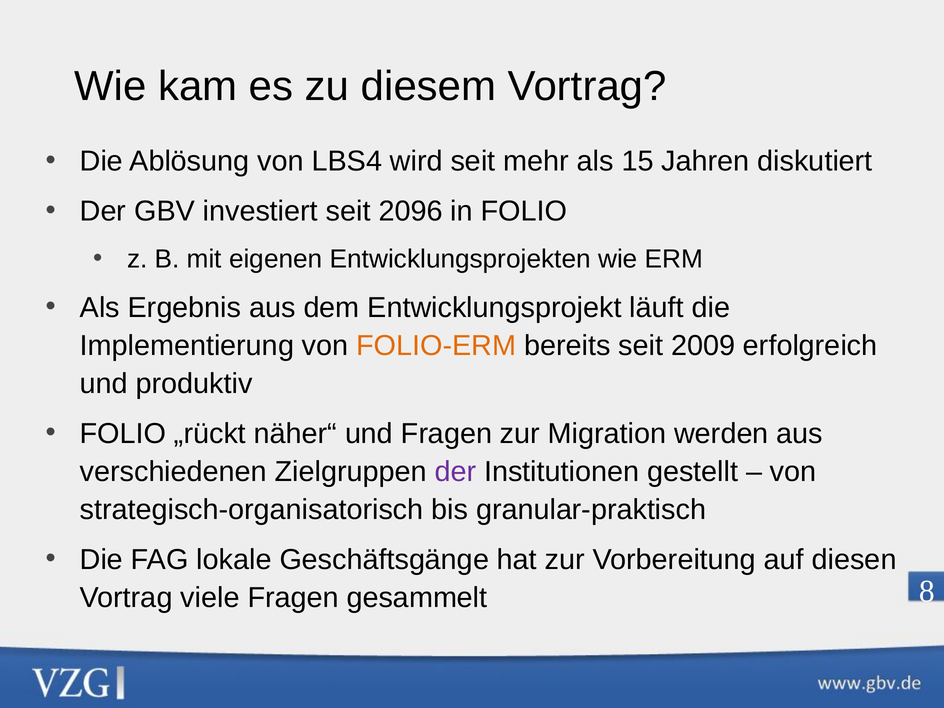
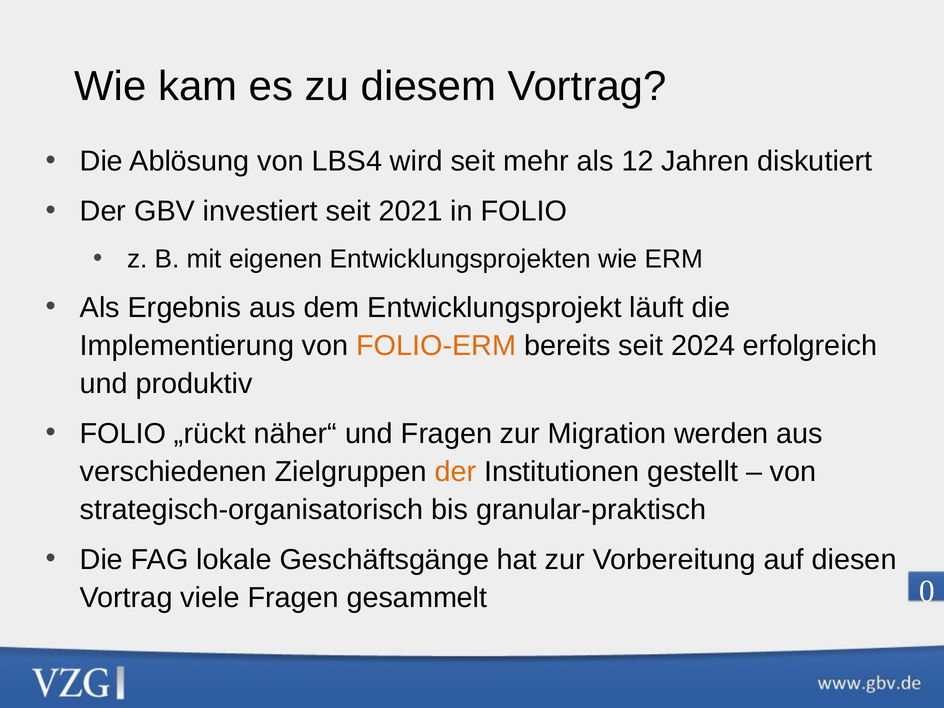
15: 15 -> 12 (638, 161)
2096: 2096 -> 2021 (411, 211)
2009: 2009 -> 2024 (703, 346)
der colour: purple -> orange (455, 472)
8: 8 -> 0 (927, 591)
